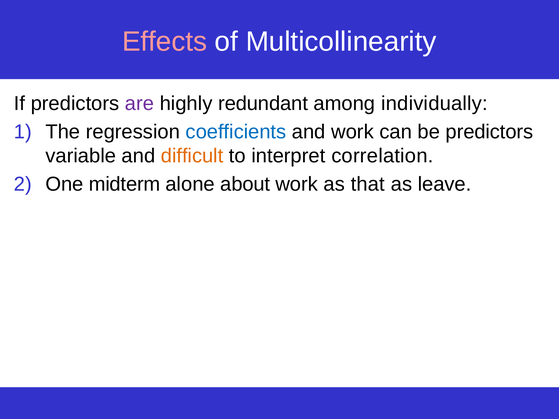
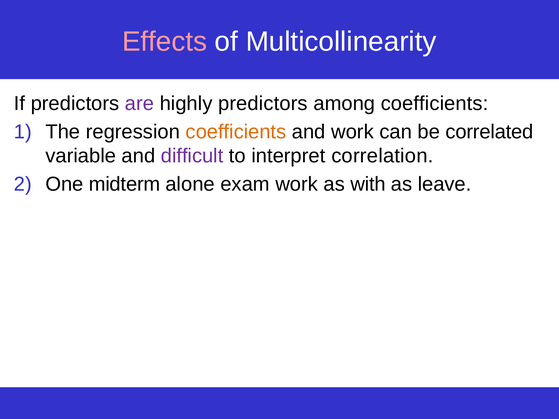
highly redundant: redundant -> predictors (263, 104)
among individually: individually -> coefficients (435, 104)
coefficients colour: blue -> orange (236, 132)
be predictors: predictors -> correlated (489, 132)
difficult colour: orange -> purple (192, 156)
about: about -> exam (245, 184)
that: that -> with (368, 184)
